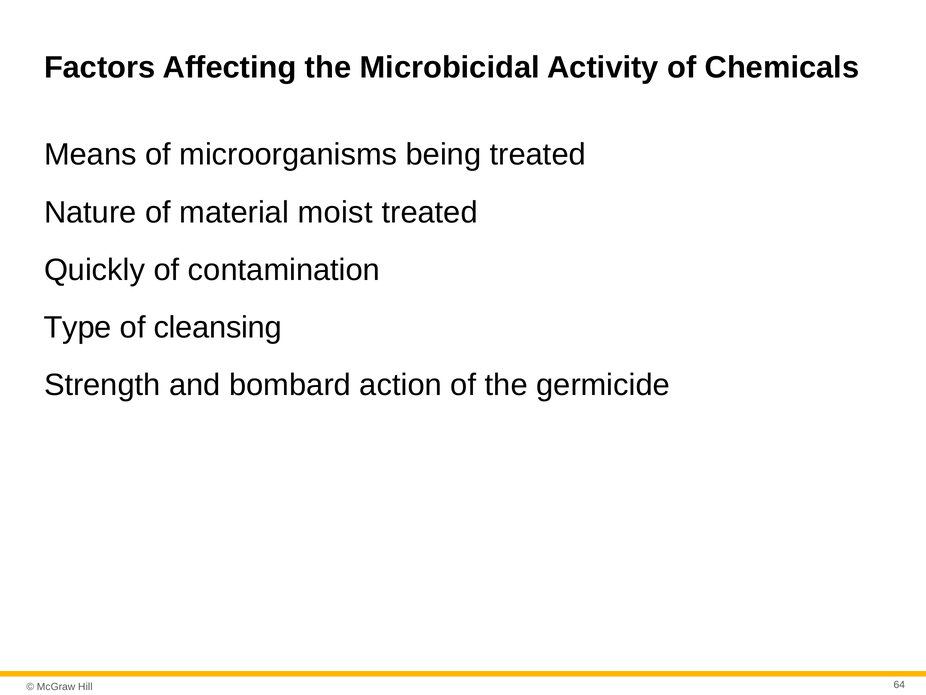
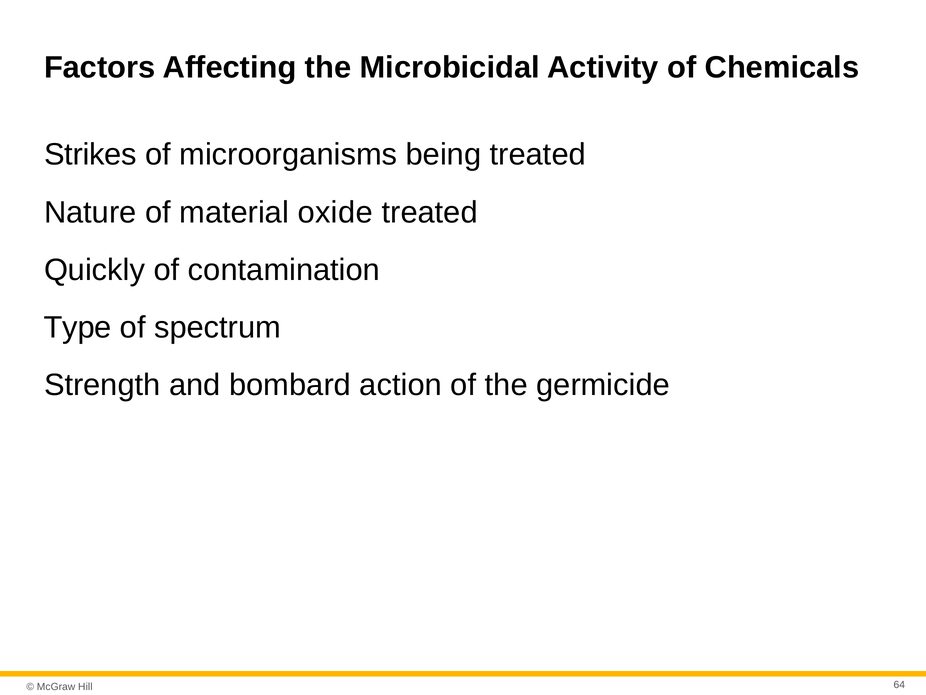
Means: Means -> Strikes (90, 155)
moist: moist -> oxide (335, 212)
cleansing: cleansing -> spectrum (218, 327)
